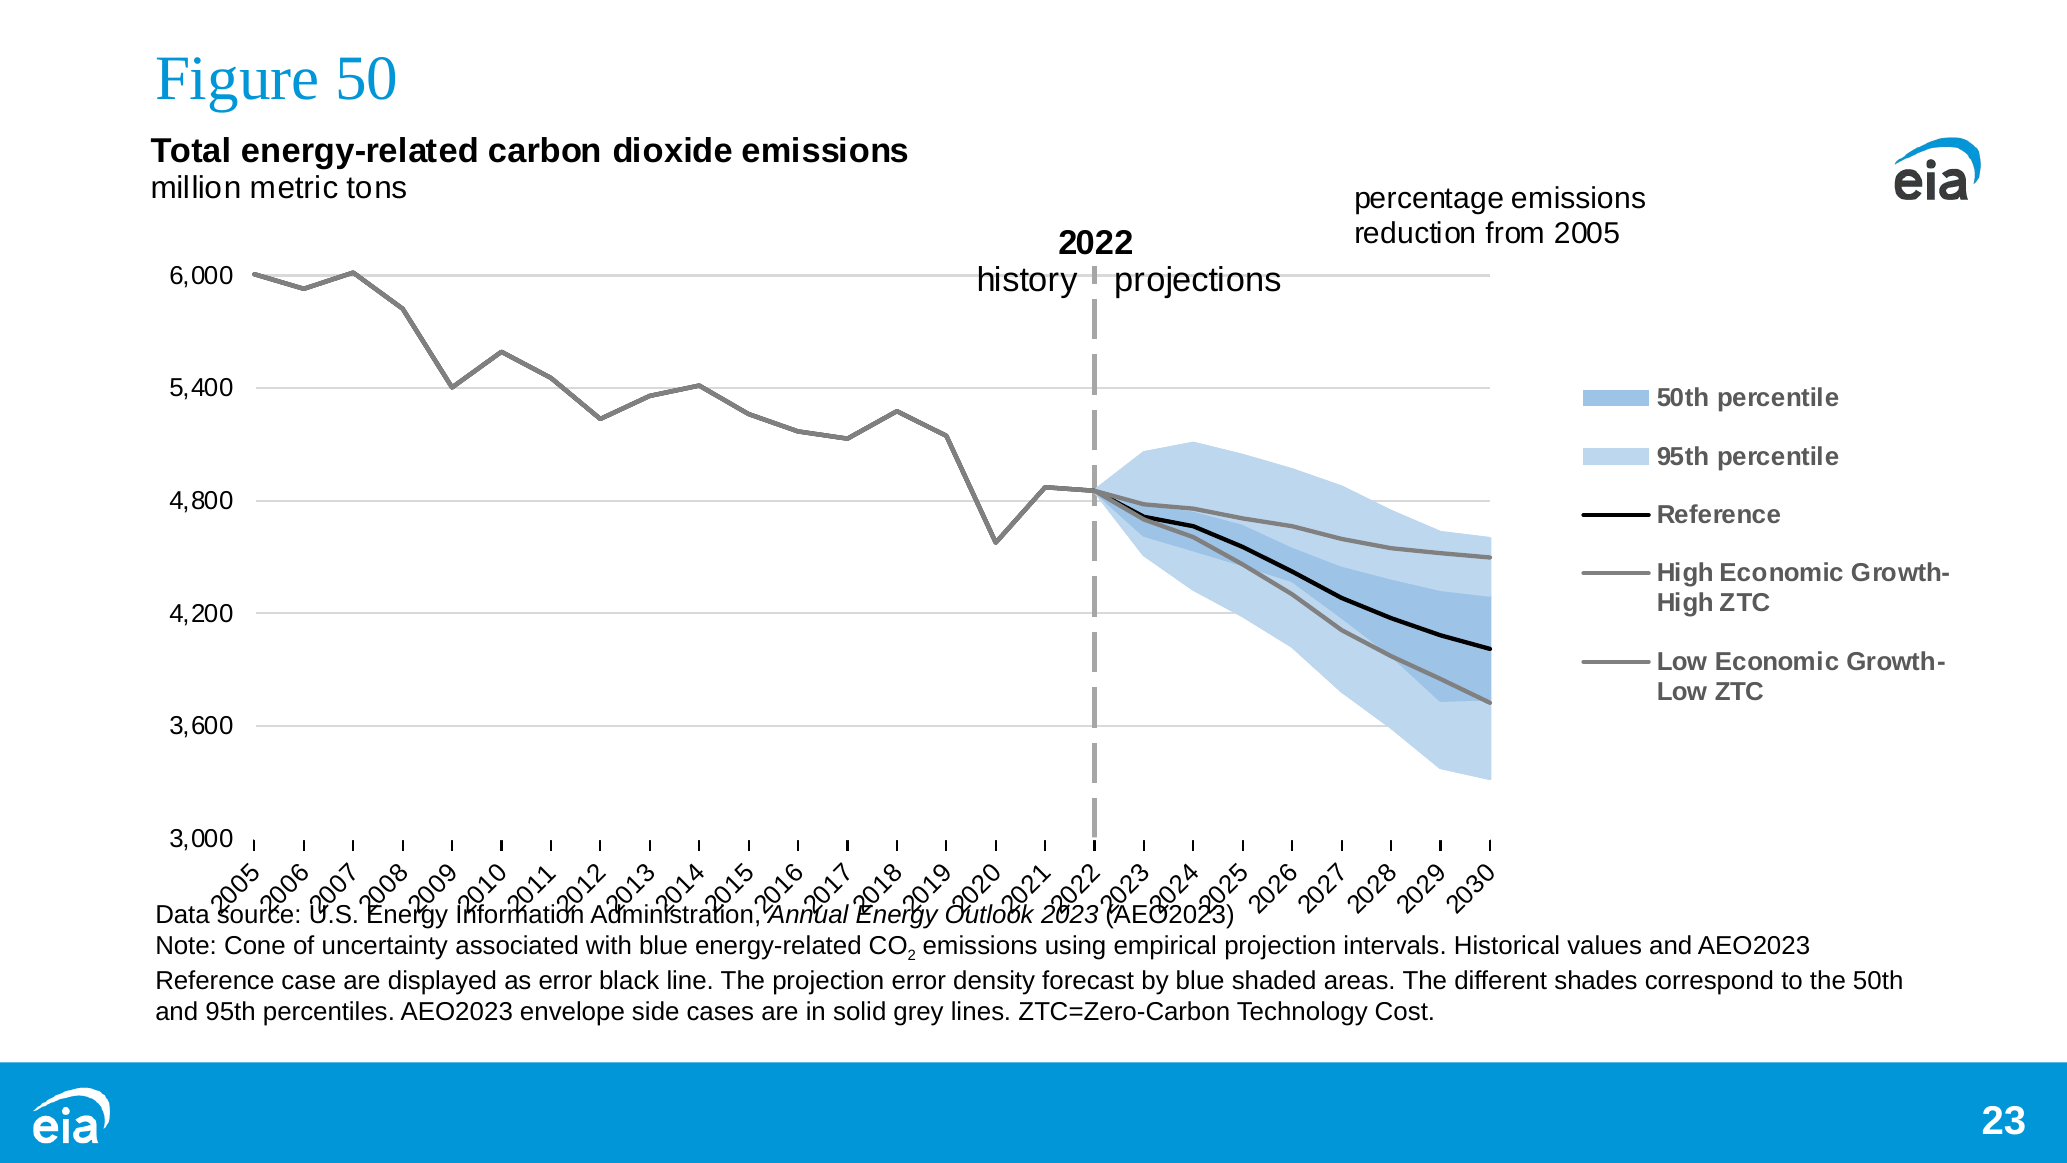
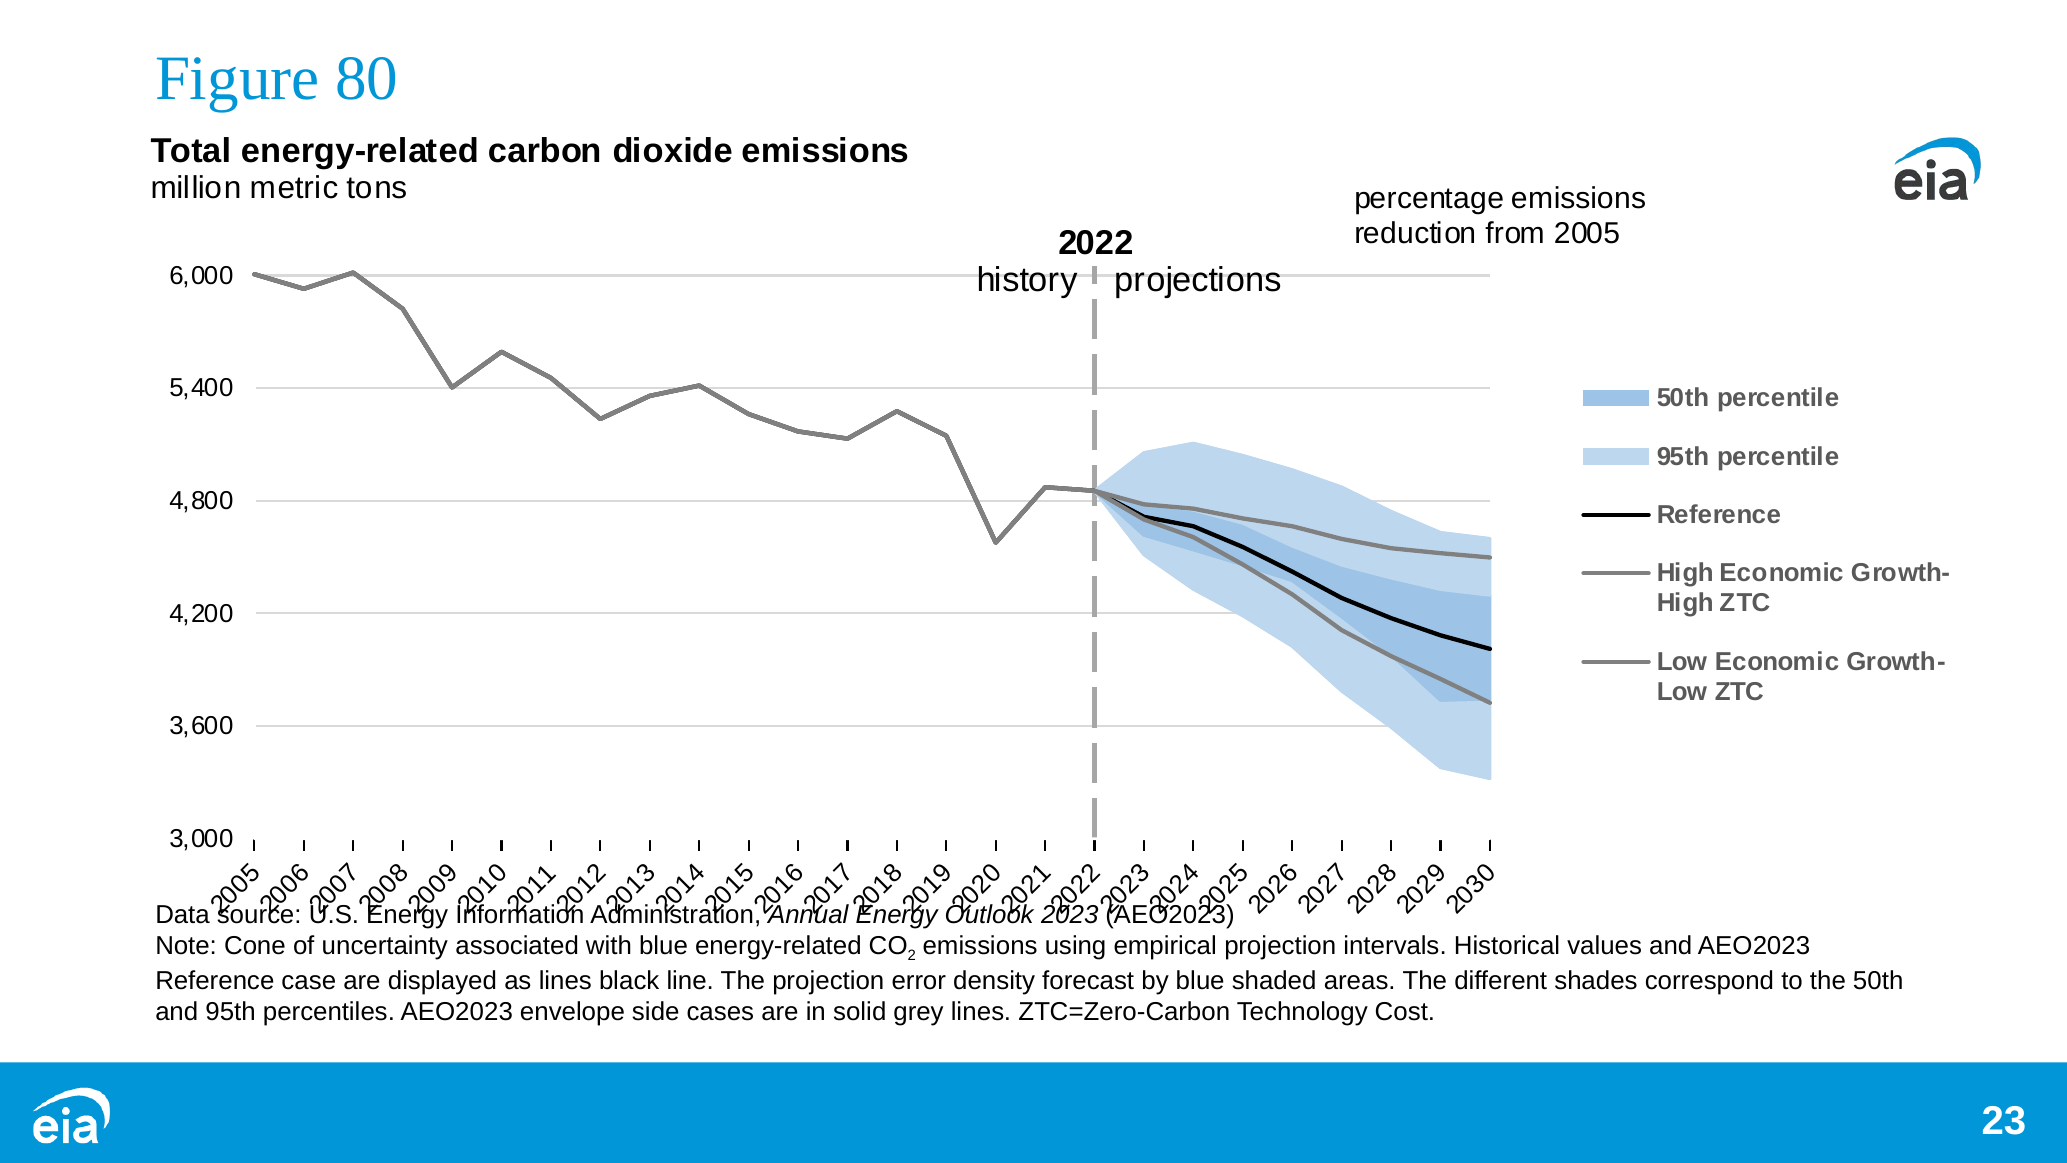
50: 50 -> 80 (367, 79)
as error: error -> lines (565, 981)
